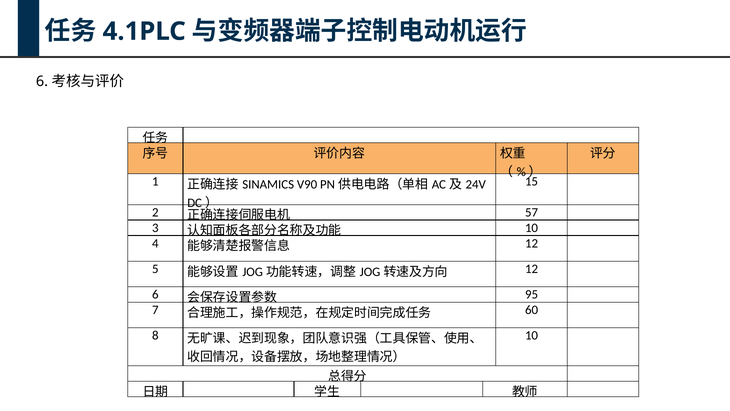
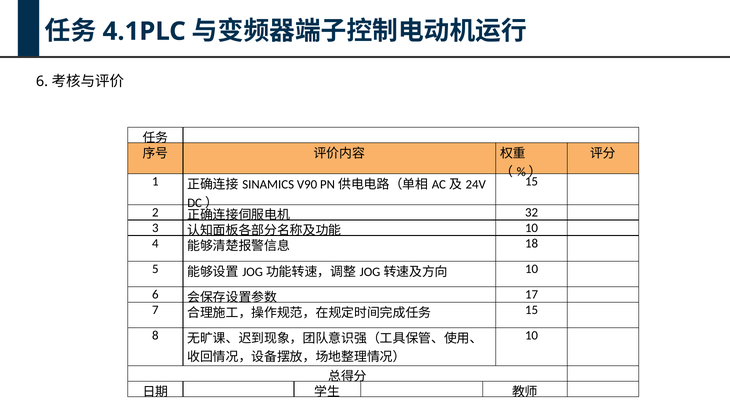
57: 57 -> 32 (532, 212)
12: 12 -> 18 (532, 243)
12: 12 -> 10 (532, 269)
95: 95 -> 17 (532, 294)
60: 60 -> 15 (532, 310)
